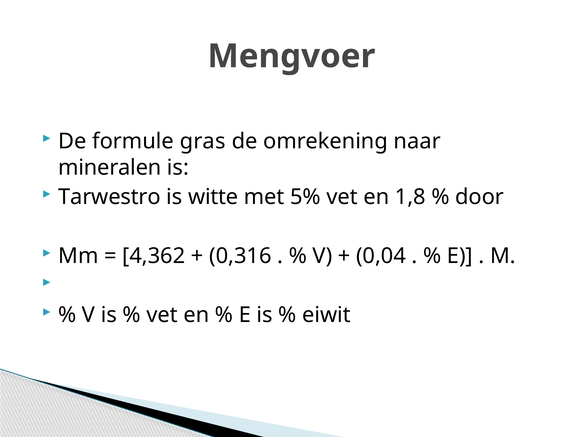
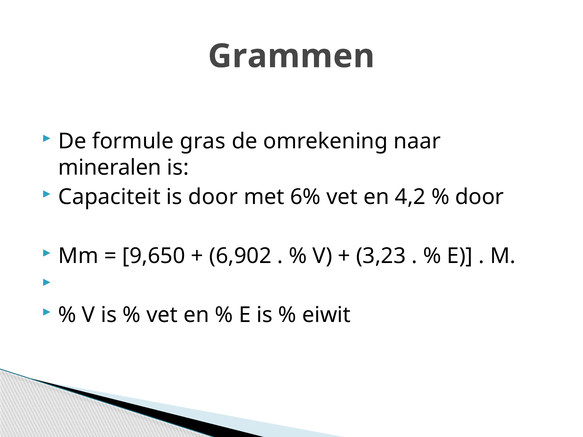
Mengvoer: Mengvoer -> Grammen (291, 56)
Tarwestro: Tarwestro -> Capaciteit (109, 197)
is witte: witte -> door (213, 197)
5%: 5% -> 6% (305, 197)
1,8: 1,8 -> 4,2 (410, 197)
4,362: 4,362 -> 9,650 (154, 256)
0,316: 0,316 -> 6,902 (240, 256)
0,04: 0,04 -> 3,23 (381, 256)
